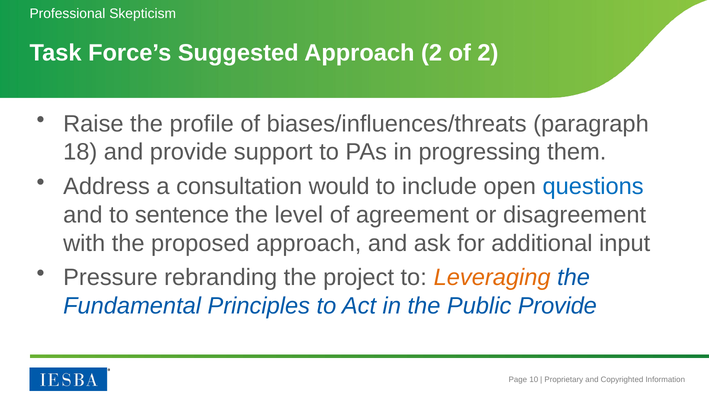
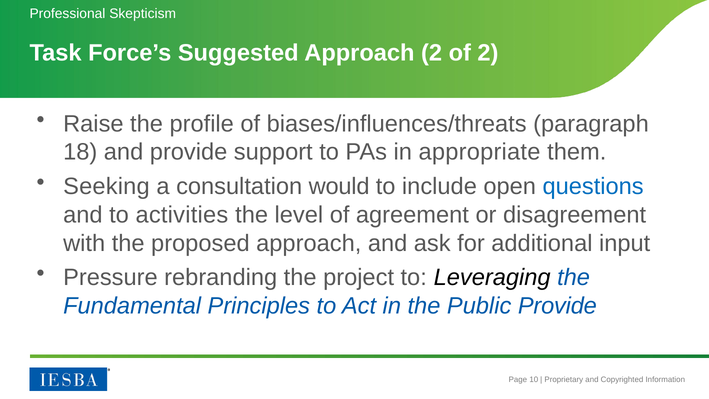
progressing: progressing -> appropriate (479, 152)
Address: Address -> Seeking (106, 186)
sentence: sentence -> activities (182, 215)
Leveraging colour: orange -> black (492, 277)
